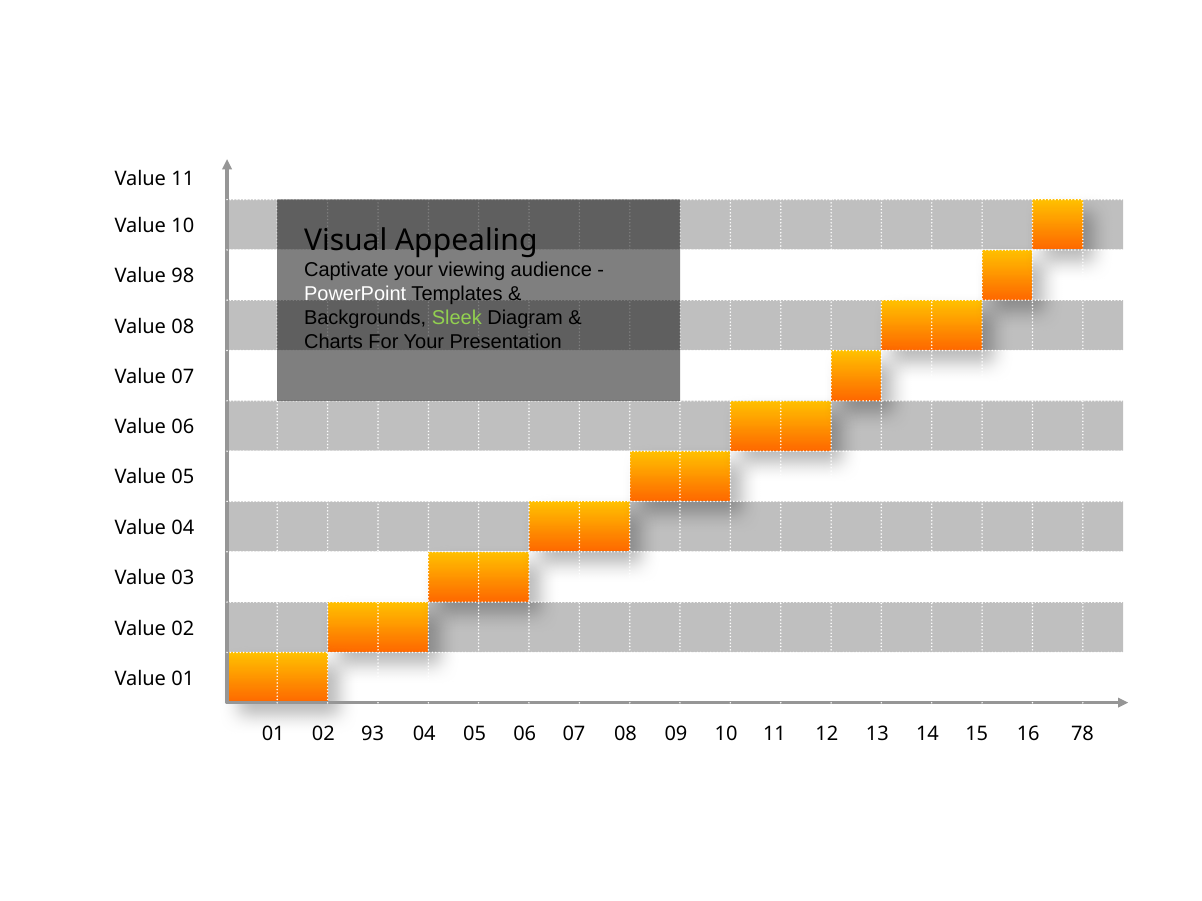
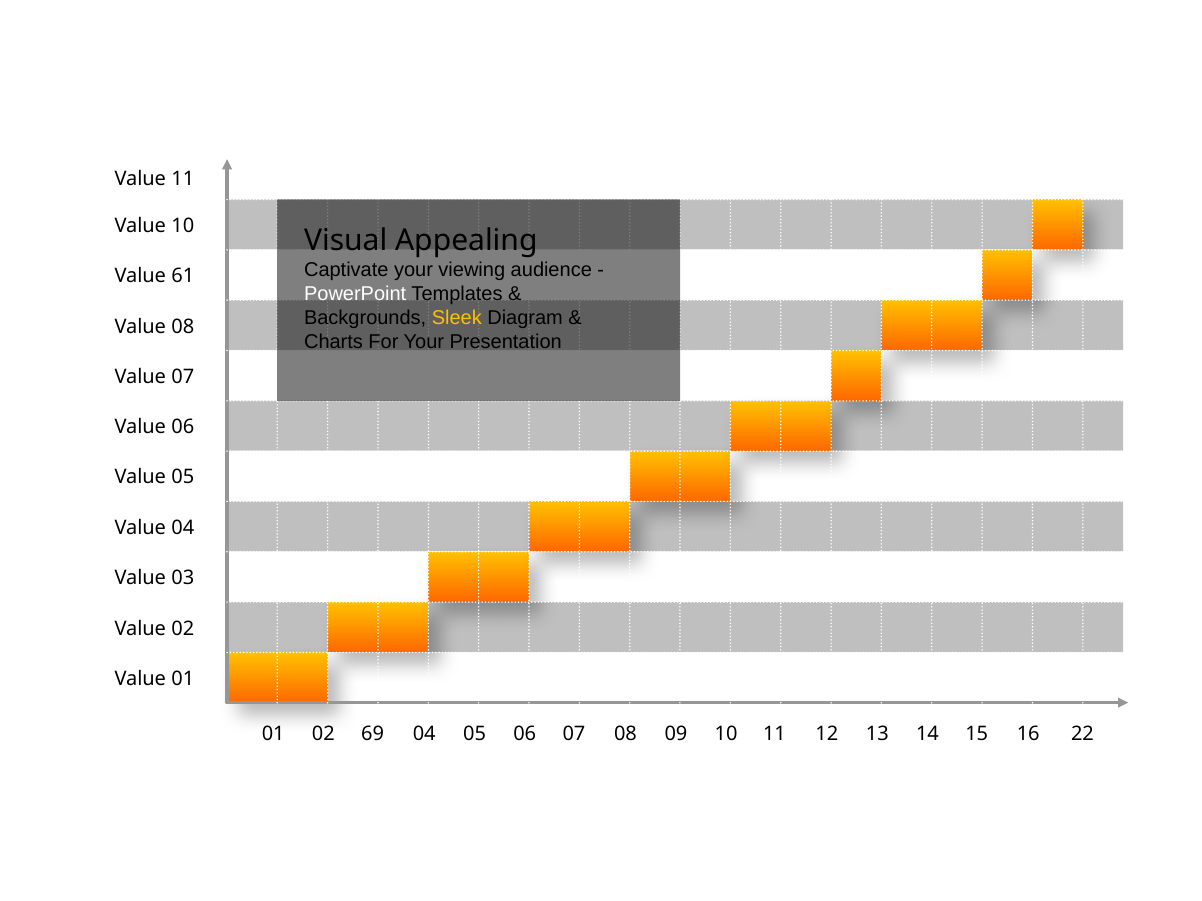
98: 98 -> 61 (183, 277)
Sleek colour: light green -> yellow (457, 318)
93: 93 -> 69 (373, 734)
78: 78 -> 22 (1082, 734)
